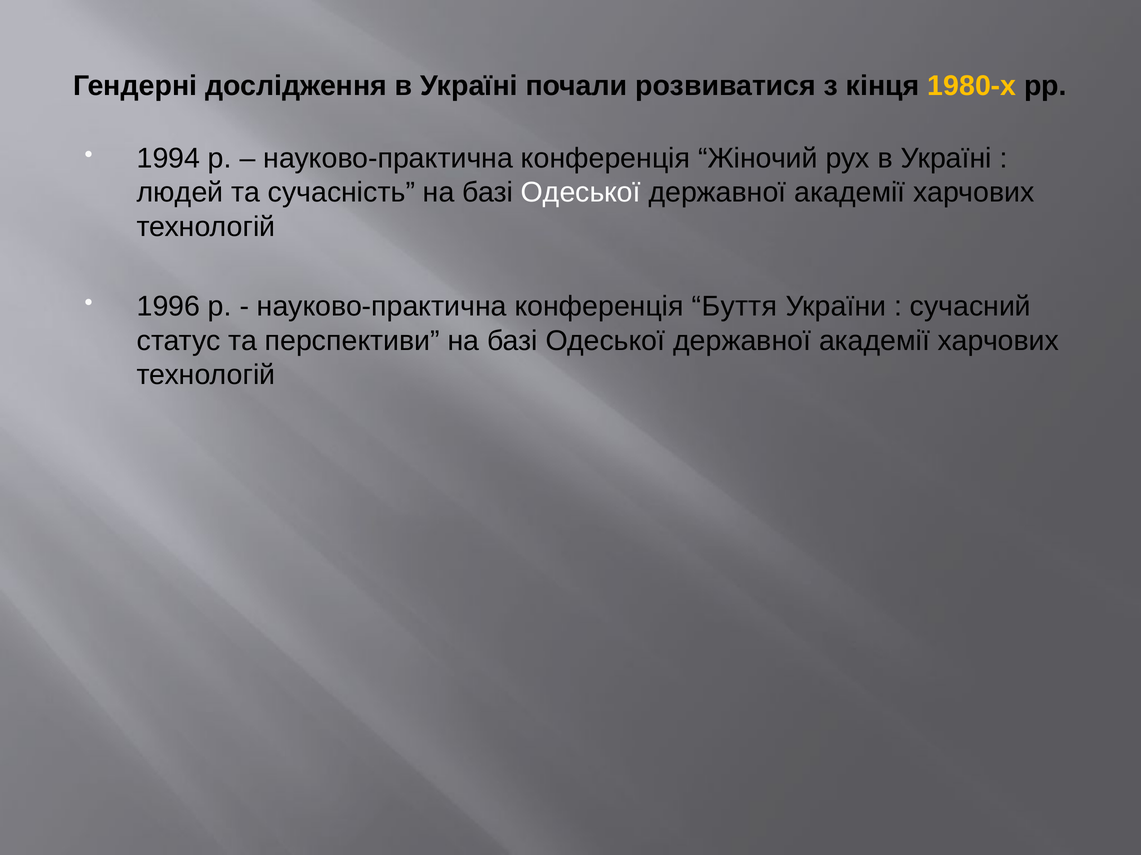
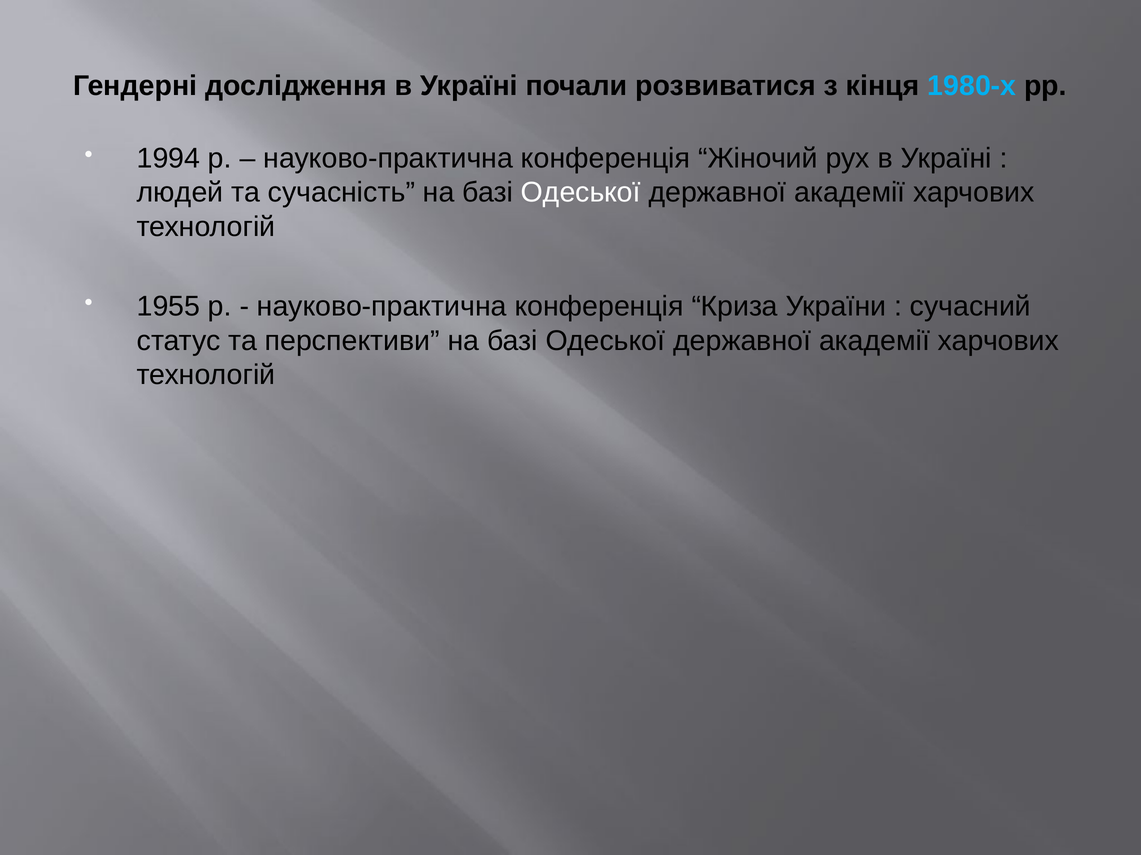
1980-х colour: yellow -> light blue (972, 86)
1996: 1996 -> 1955 (168, 307)
Буття: Буття -> Криза (735, 307)
